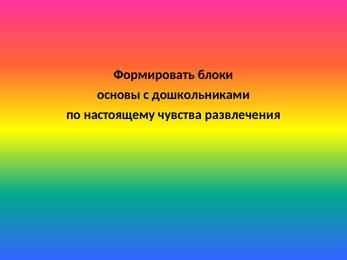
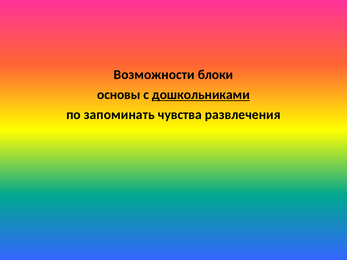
Формировать: Формировать -> Возможности (154, 75)
дошкольниками underline: none -> present (201, 95)
настоящему: настоящему -> запоминать (119, 115)
